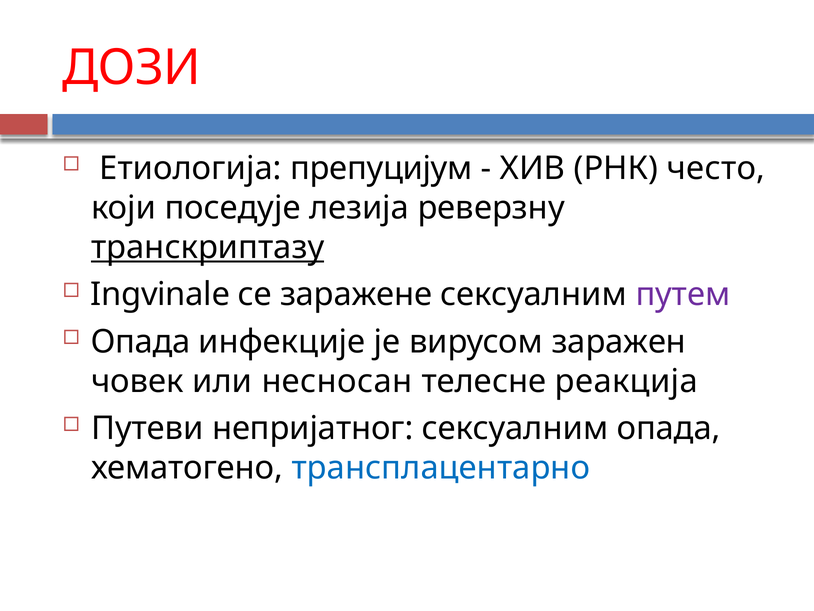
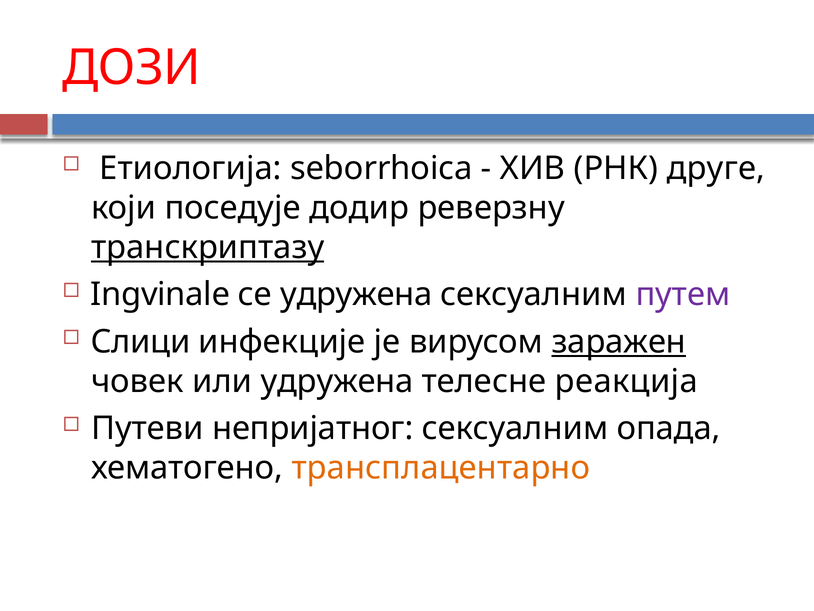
препуцијум: препуцијум -> seborrhoica (381, 168)
често: често -> друге (716, 168)
лезија: лезија -> додир (359, 208)
се заражене: заражене -> удружена (356, 294)
Опада: Опада -> Слици (141, 342)
заражен underline: none -> present (619, 342)
или несносан: несносан -> удружена (337, 381)
трансплацентарно colour: blue -> orange (441, 468)
